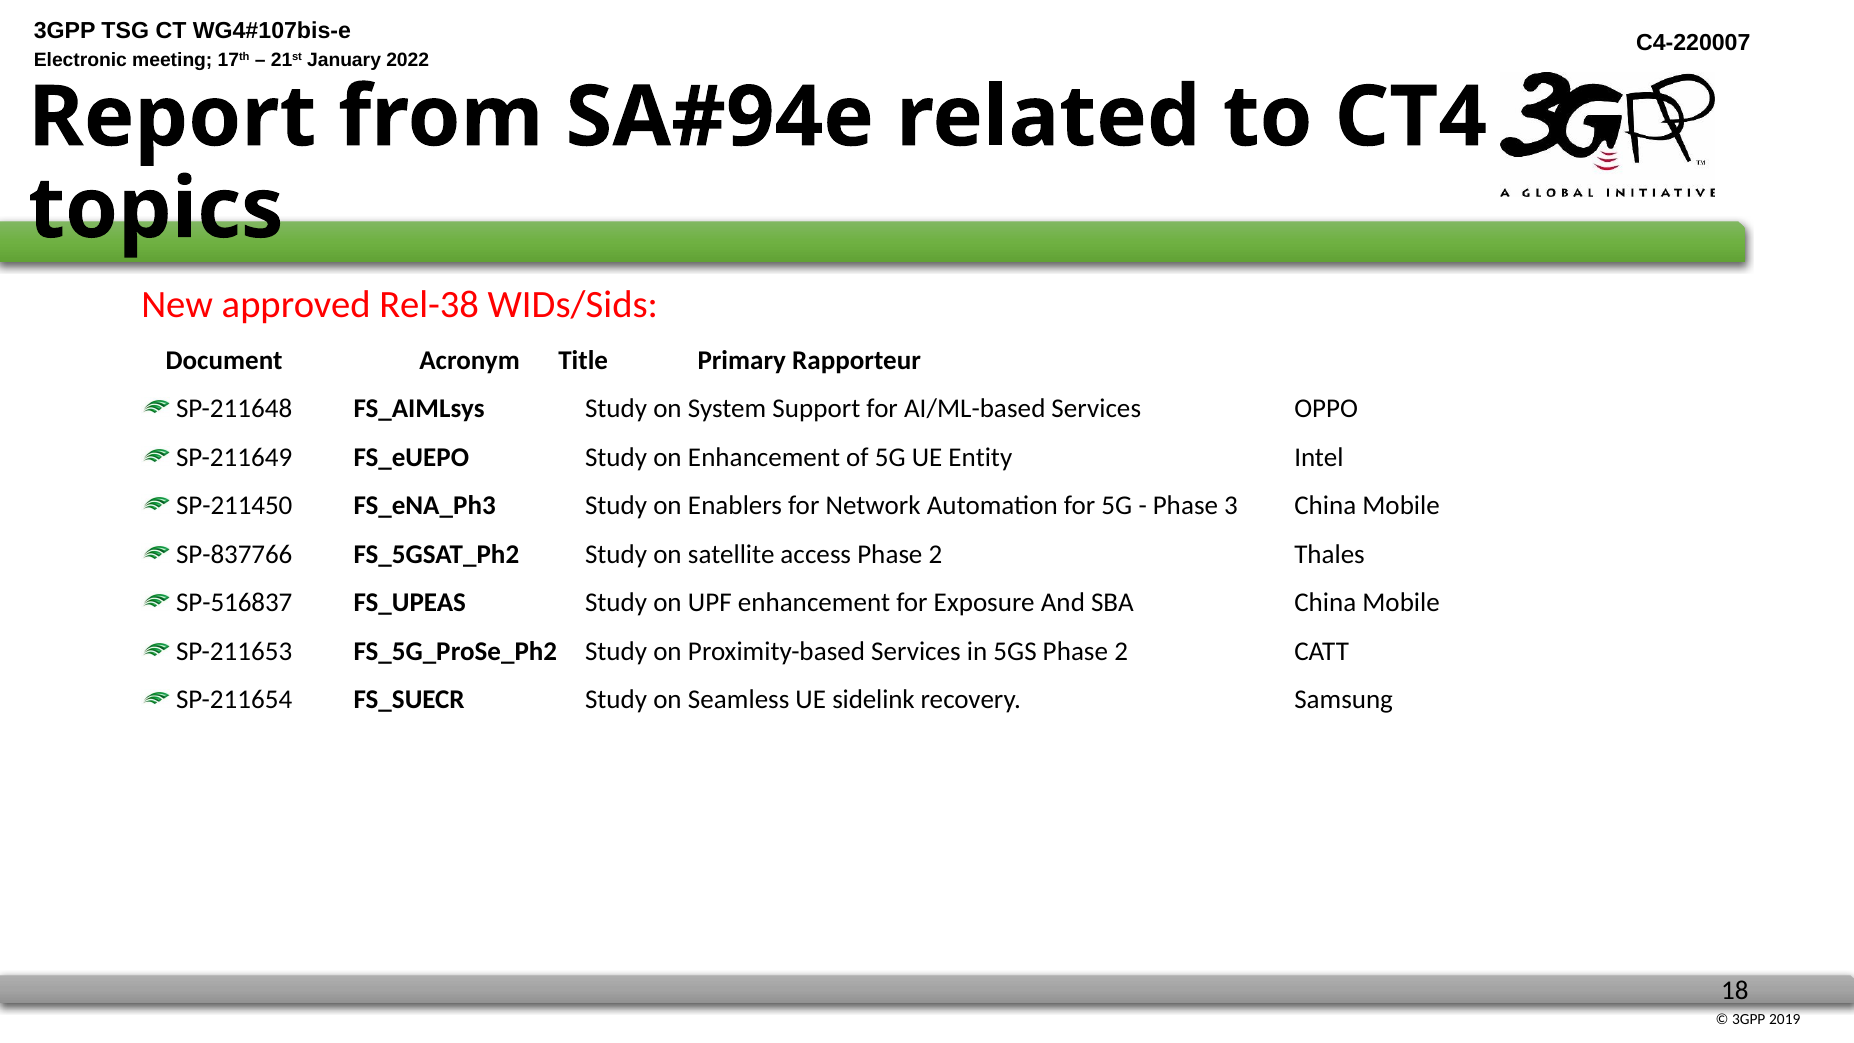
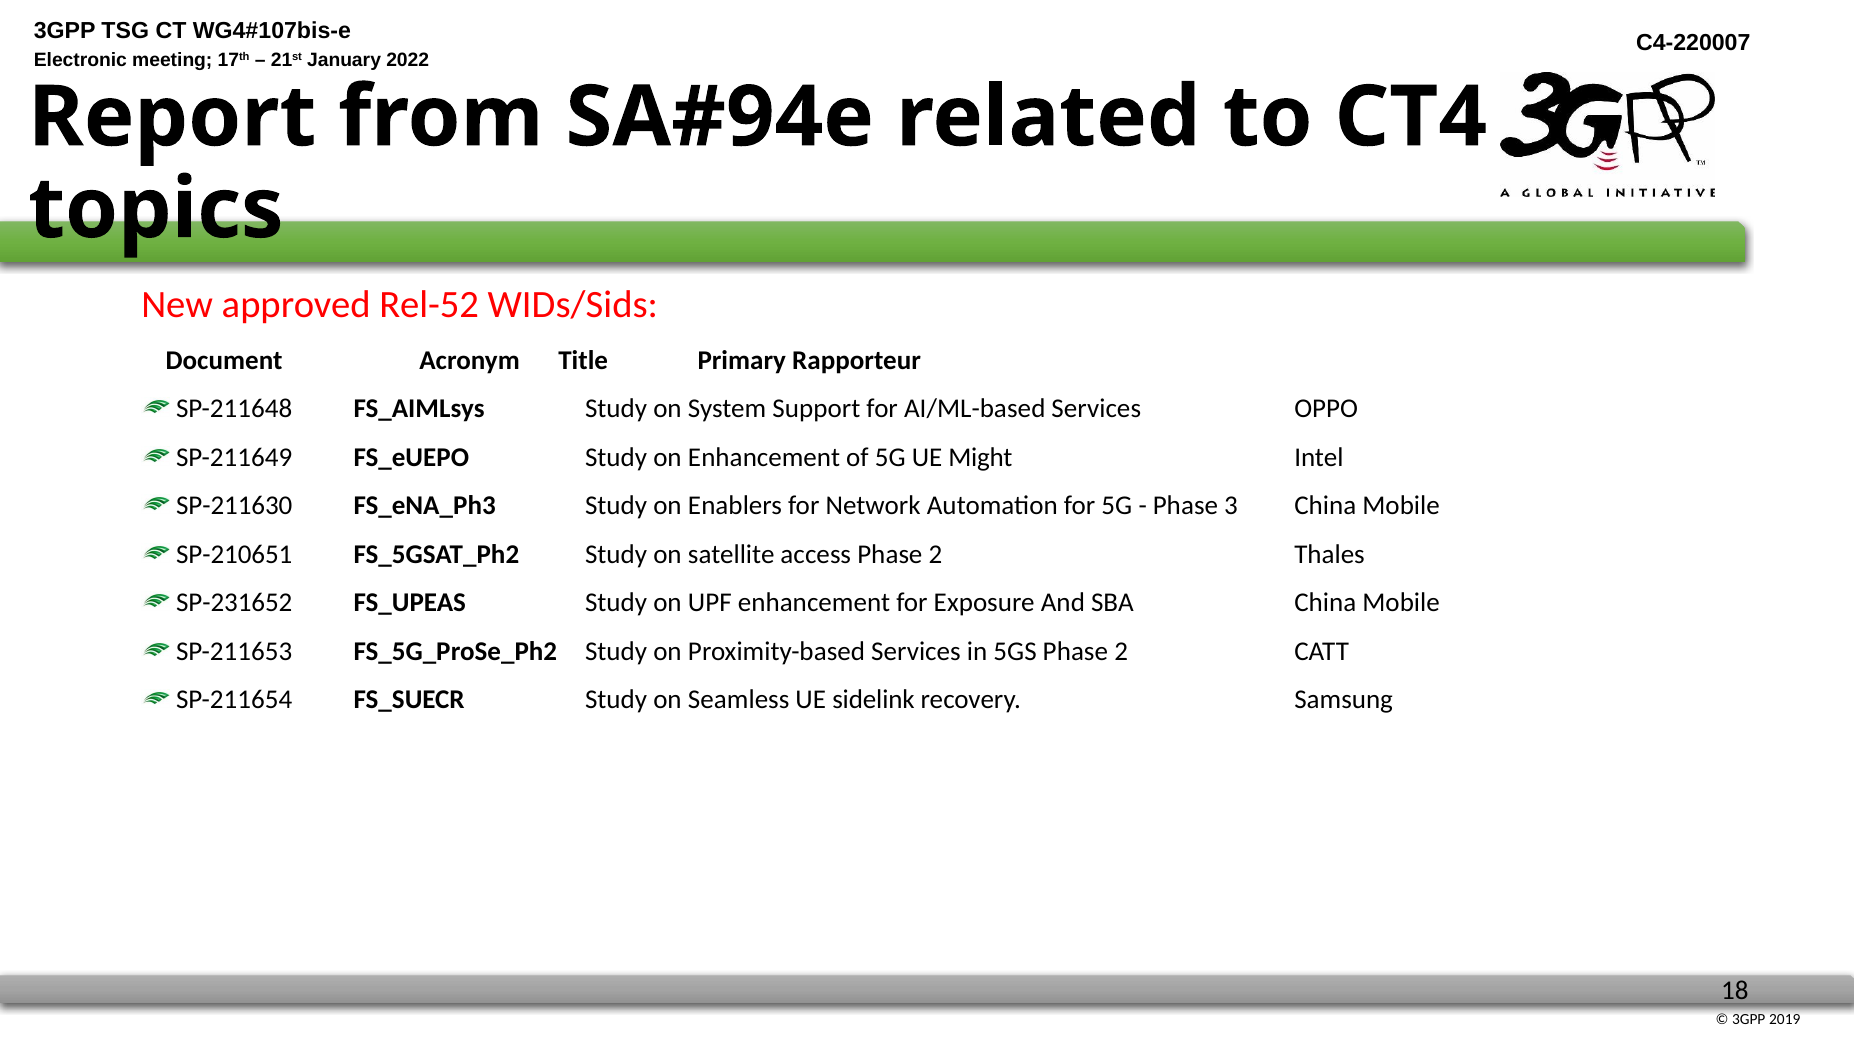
Rel-38: Rel-38 -> Rel-52 (429, 305)
Entity: Entity -> Might (980, 457)
SP-211450: SP-211450 -> SP-211630 (234, 506)
SP-837766: SP-837766 -> SP-210651 (234, 554)
SP-516837: SP-516837 -> SP-231652 (234, 603)
